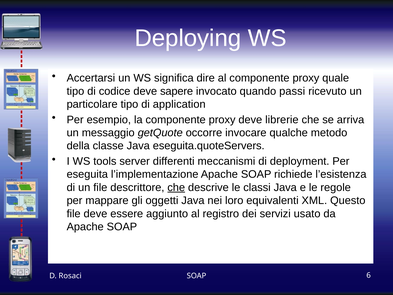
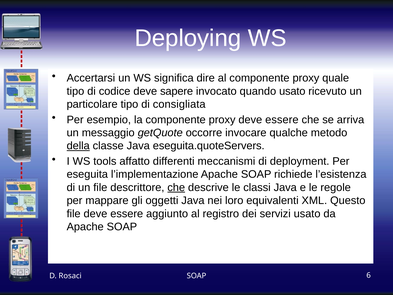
quando passi: passi -> usato (292, 91)
application: application -> consigliata (179, 104)
proxy deve librerie: librerie -> essere (282, 120)
della underline: none -> present (78, 146)
server: server -> affatto (135, 161)
